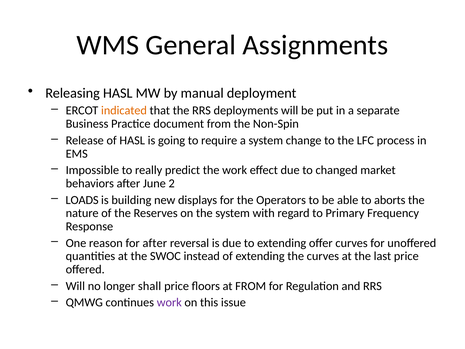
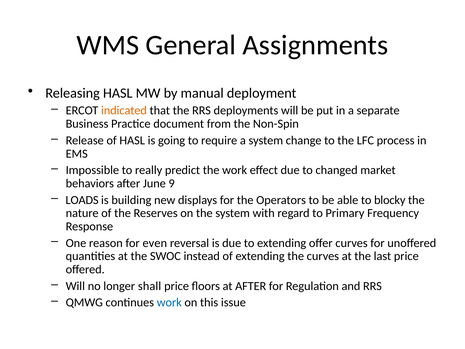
2: 2 -> 9 (172, 183)
aborts: aborts -> blocky (390, 200)
for after: after -> even (155, 243)
at FROM: FROM -> AFTER (251, 286)
work colour: purple -> blue (169, 302)
